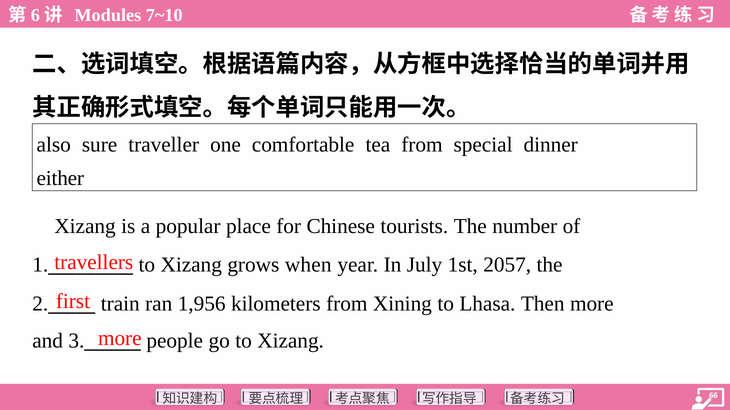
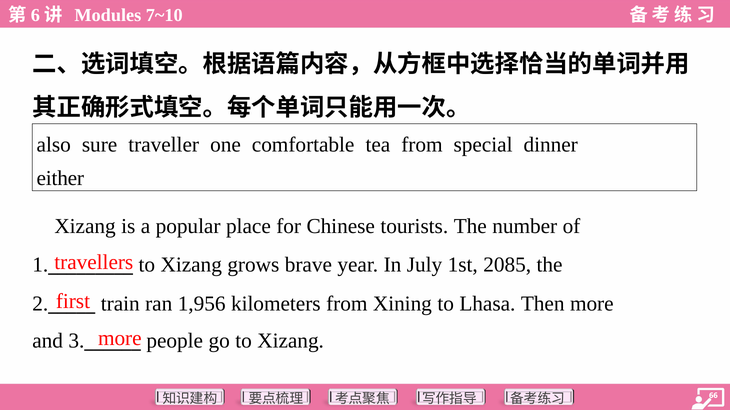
when: when -> brave (308, 265)
2057: 2057 -> 2085 (507, 265)
